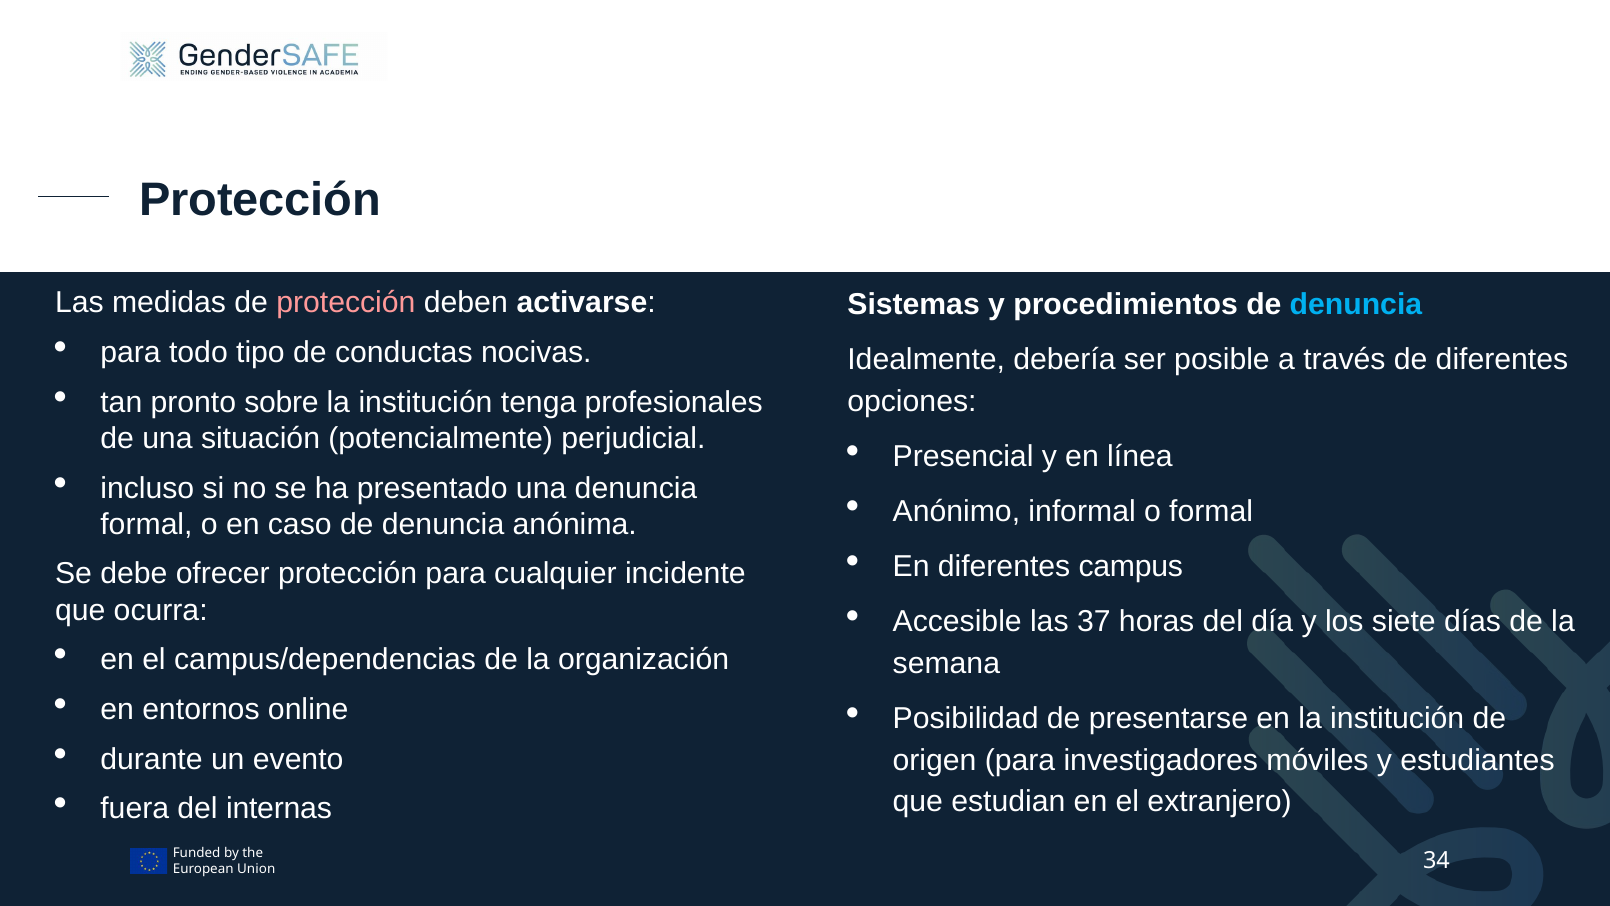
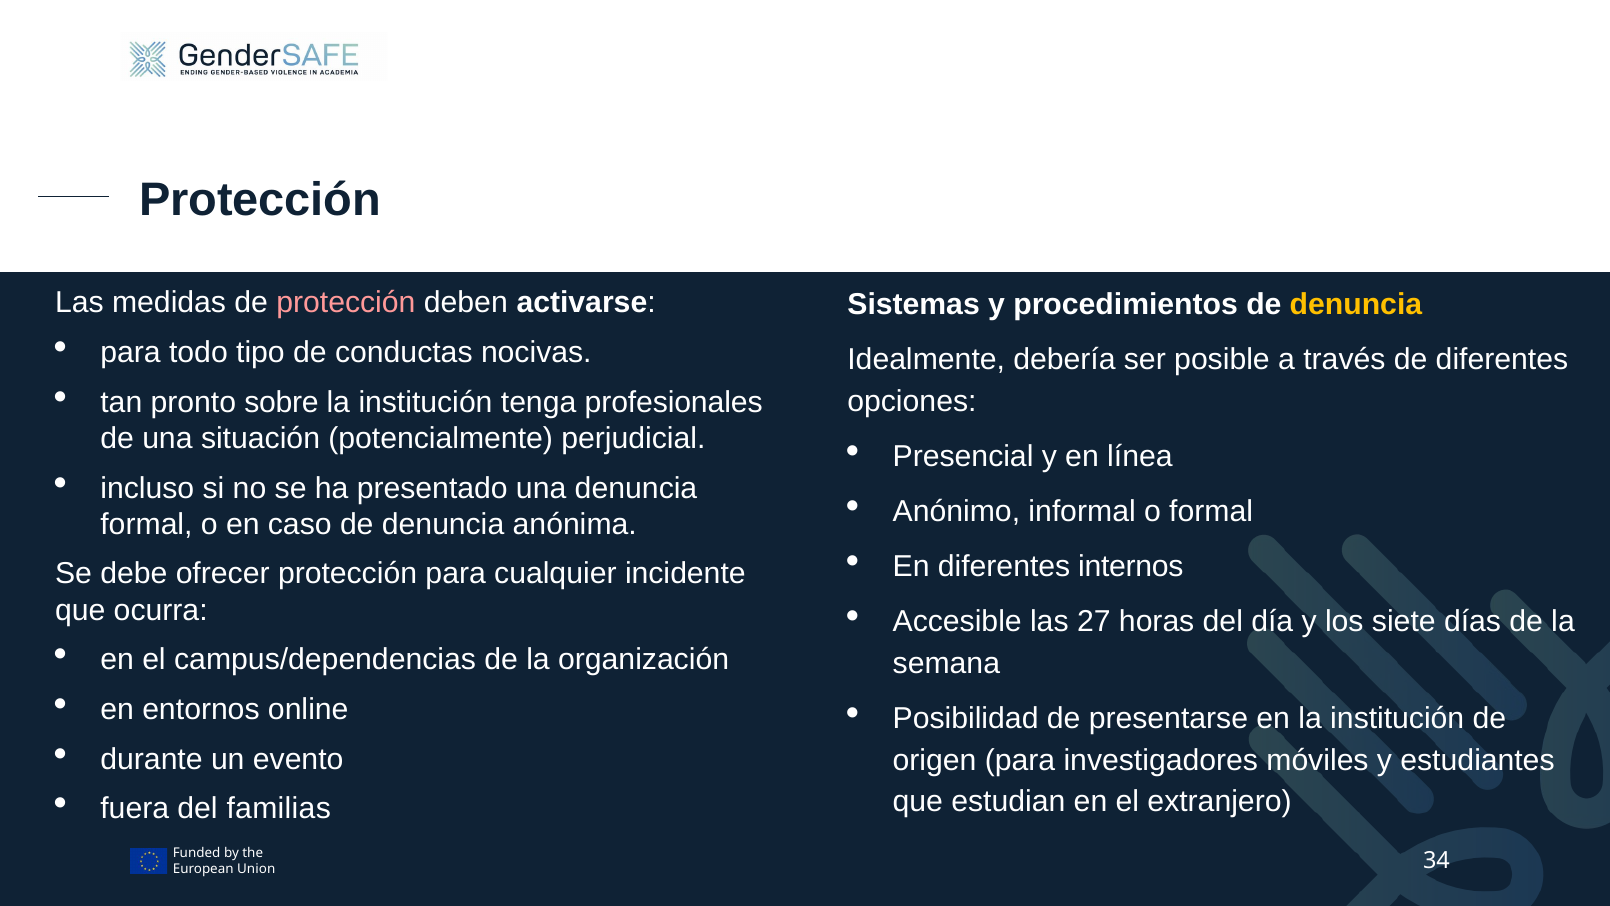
denuncia colour: light blue -> yellow (1356, 305)
campus: campus -> internos (1131, 567)
37: 37 -> 27 (1094, 622)
internas: internas -> familias (279, 808)
